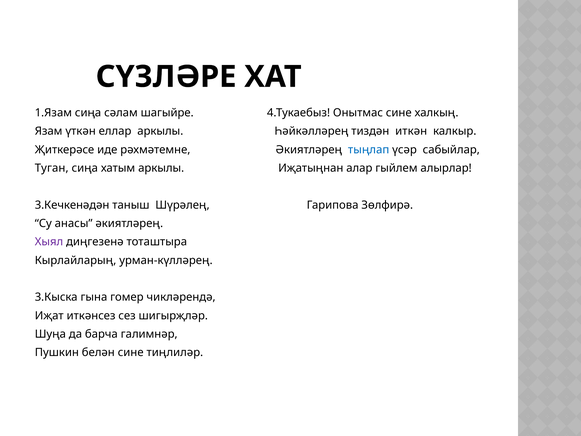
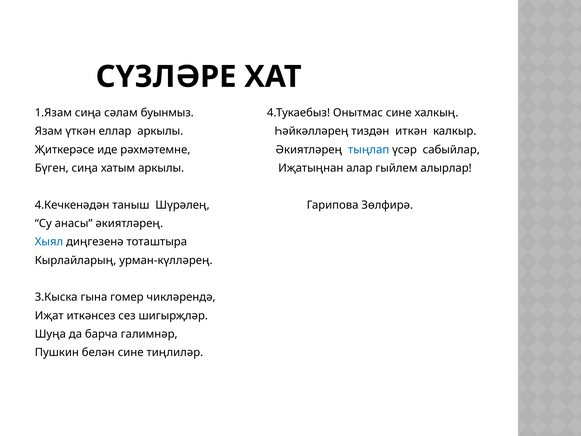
шагыйре: шагыйре -> буынмыз (167, 113)
Туган: Туган -> Бүген (52, 168)
3.Кечкенәдән: 3.Кечкенәдән -> 4.Кечкенәдән (72, 205)
Хыял colour: purple -> blue (49, 242)
